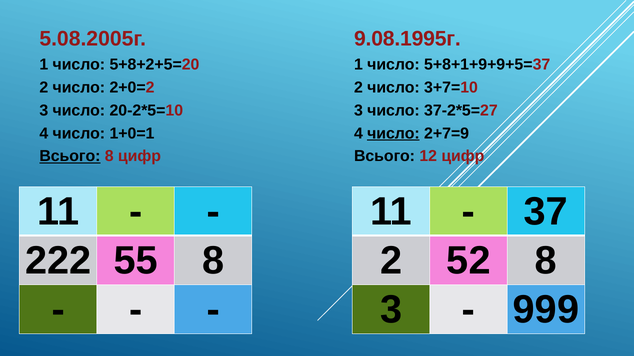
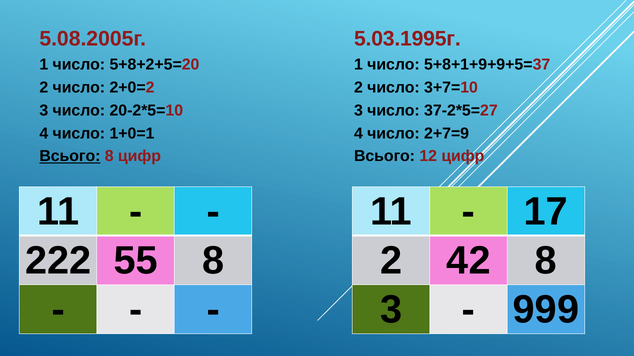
9.08.1995г: 9.08.1995г -> 5.03.1995г (407, 39)
число underline: present -> none (393, 134)
37: 37 -> 17 (546, 212)
52: 52 -> 42 (469, 261)
